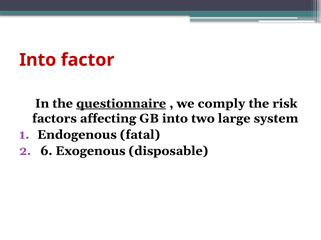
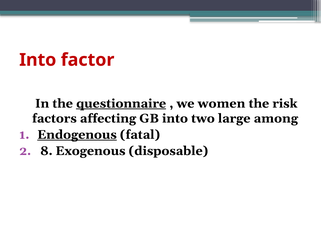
comply: comply -> women (221, 104)
system: system -> among (276, 119)
Endogenous underline: none -> present (77, 135)
6: 6 -> 8 (46, 151)
